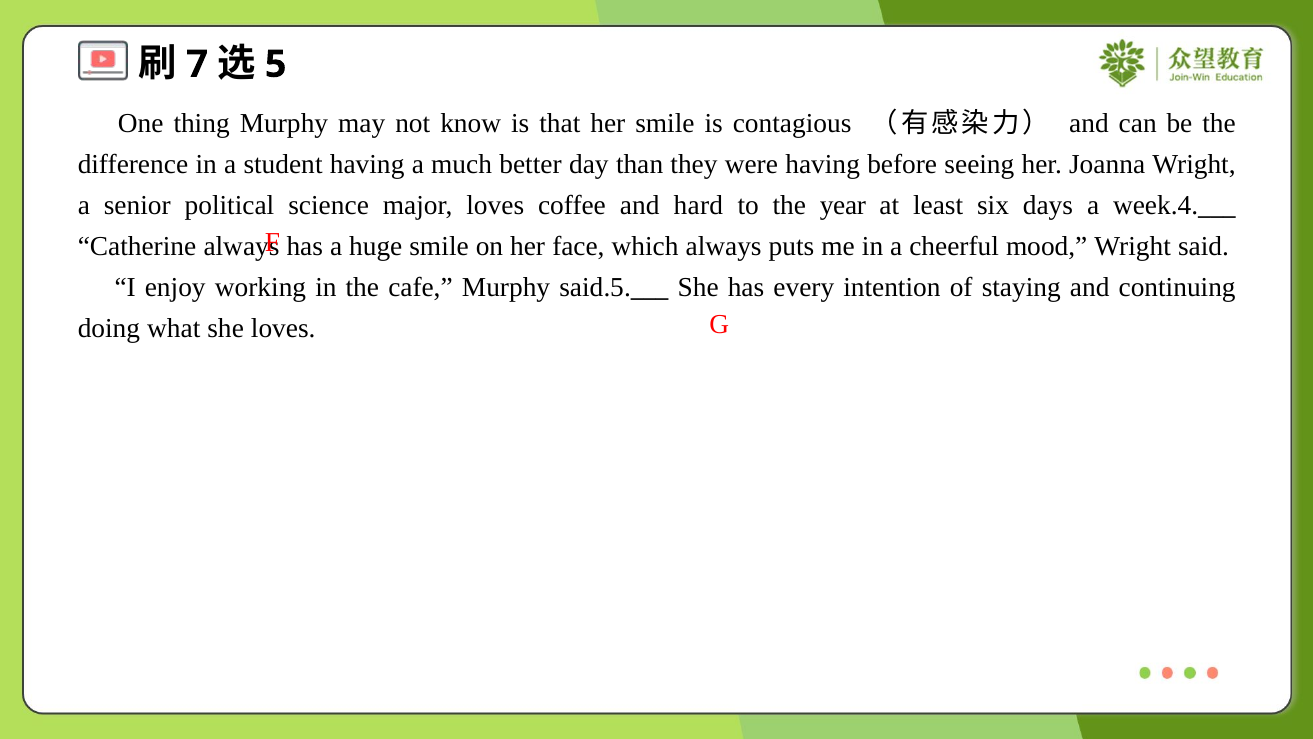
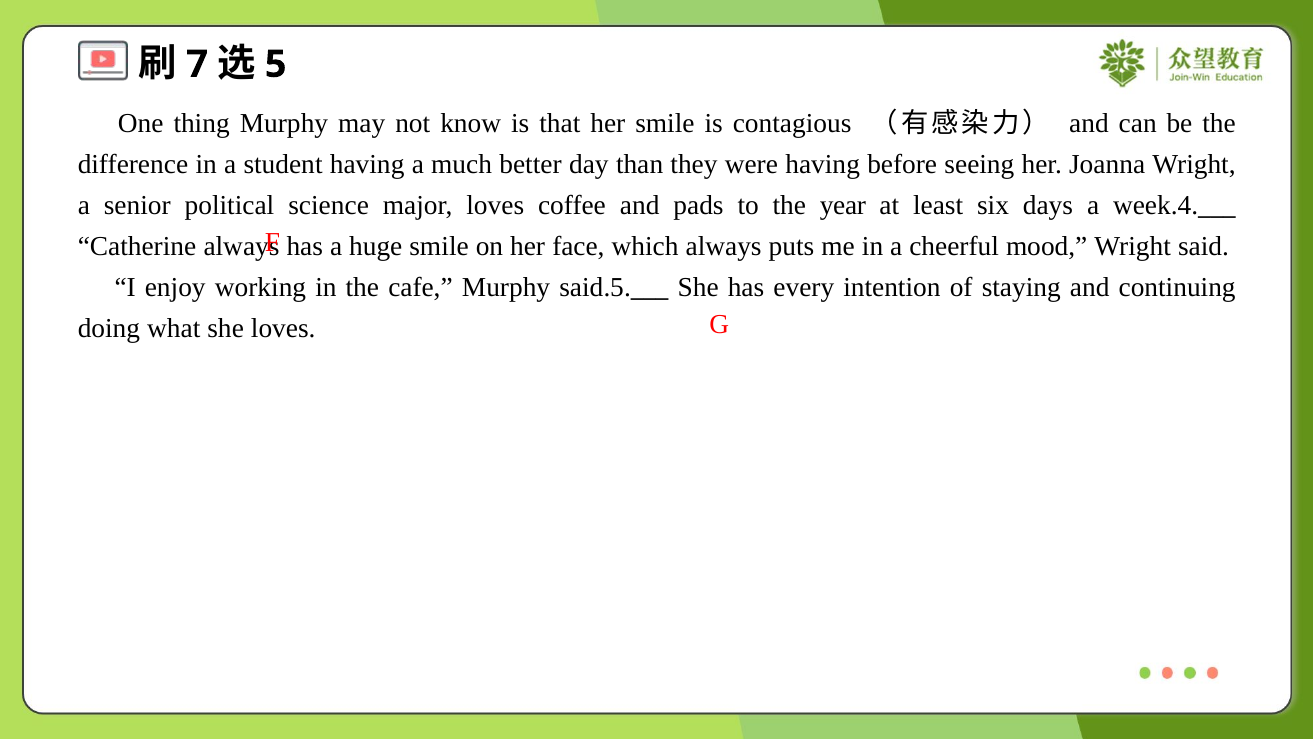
hard: hard -> pads (699, 205)
